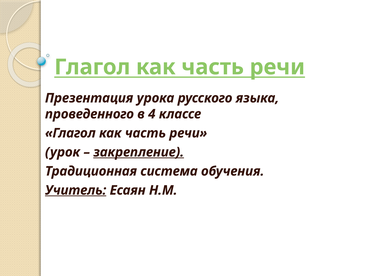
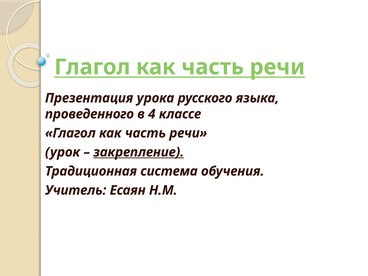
Учитель underline: present -> none (76, 190)
